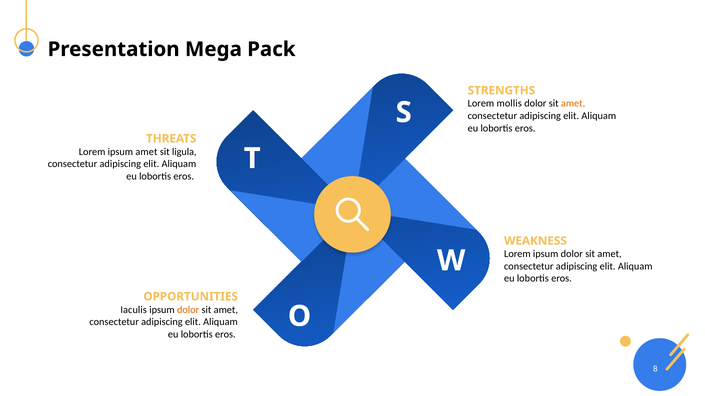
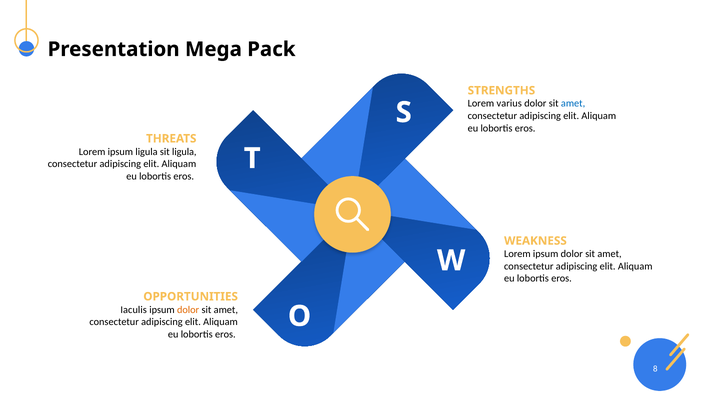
mollis: mollis -> varius (509, 104)
amet colour: orange -> blue (573, 104)
ipsum amet: amet -> ligula (147, 152)
